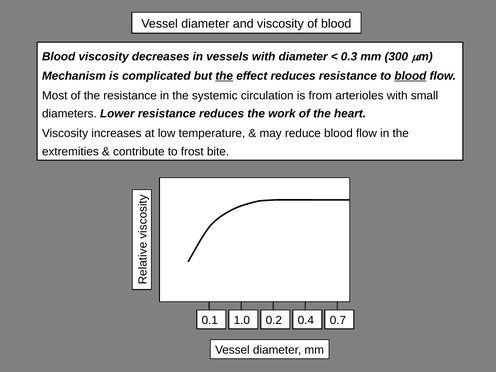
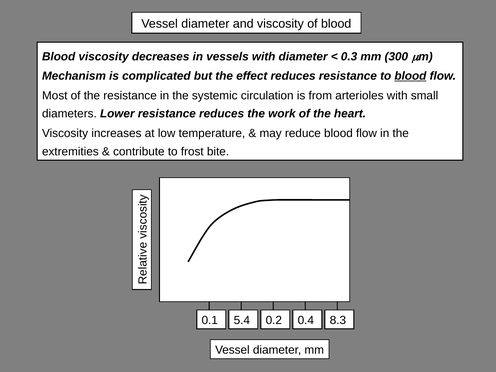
the underline: present -> none (224, 76)
1.0: 1.0 -> 5.4 (242, 320)
0.7: 0.7 -> 8.3 (338, 320)
